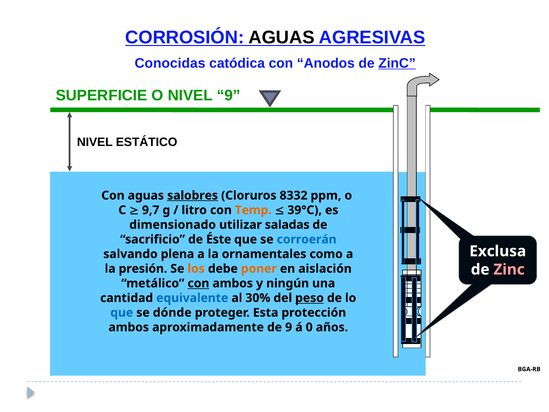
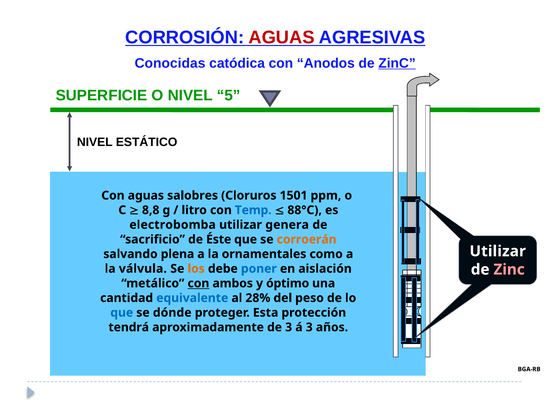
AGUAS colour: black -> red (282, 37)
NIVEL 9: 9 -> 5 (229, 95)
salobres underline: present -> none (193, 195)
8332: 8332 -> 1501 (294, 195)
9,7: 9,7 -> 8,8 (151, 210)
Temp colour: orange -> blue (253, 210)
39°C: 39°C -> 88°C (305, 210)
dimensionado: dimensionado -> electrobomba (173, 225)
saladas: saladas -> genera (287, 225)
corroerán colour: blue -> orange (307, 239)
Exclusa: Exclusa -> Utilizar (498, 251)
presión: presión -> válvula (143, 269)
poner colour: orange -> blue (259, 269)
ningún: ningún -> óptimo (288, 283)
30%: 30% -> 28% (258, 298)
peso underline: present -> none (310, 298)
ambos: ambos -> tendrá (129, 327)
de 9: 9 -> 3 (289, 327)
á 0: 0 -> 3 (309, 327)
